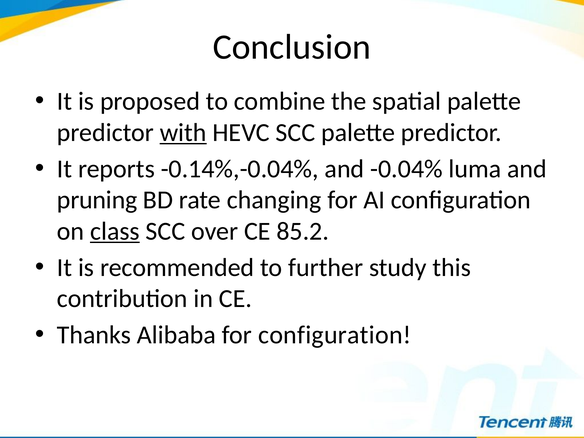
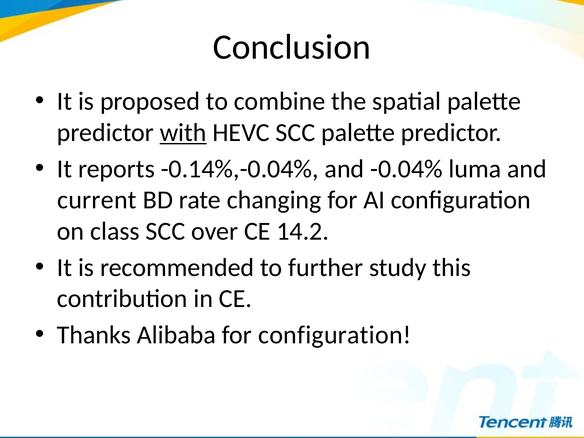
pruning: pruning -> current (97, 200)
class underline: present -> none (115, 231)
85.2: 85.2 -> 14.2 (303, 231)
